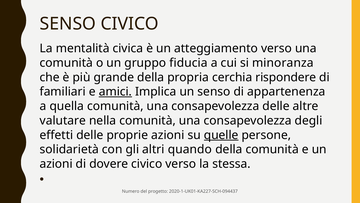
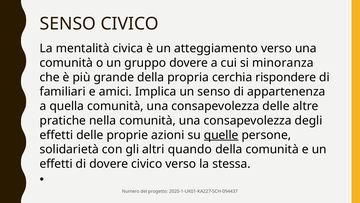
gruppo fiducia: fiducia -> dovere (189, 63)
amici underline: present -> none (115, 91)
valutare: valutare -> pratiche (63, 120)
azioni: azioni -> effetti (56, 164)
